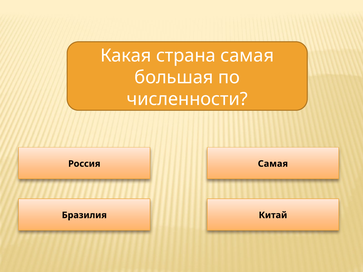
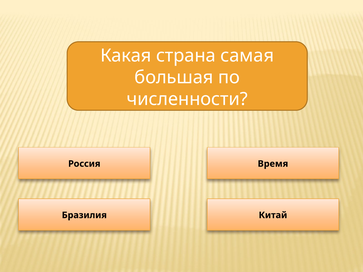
Самая: Самая -> Время (273, 164)
